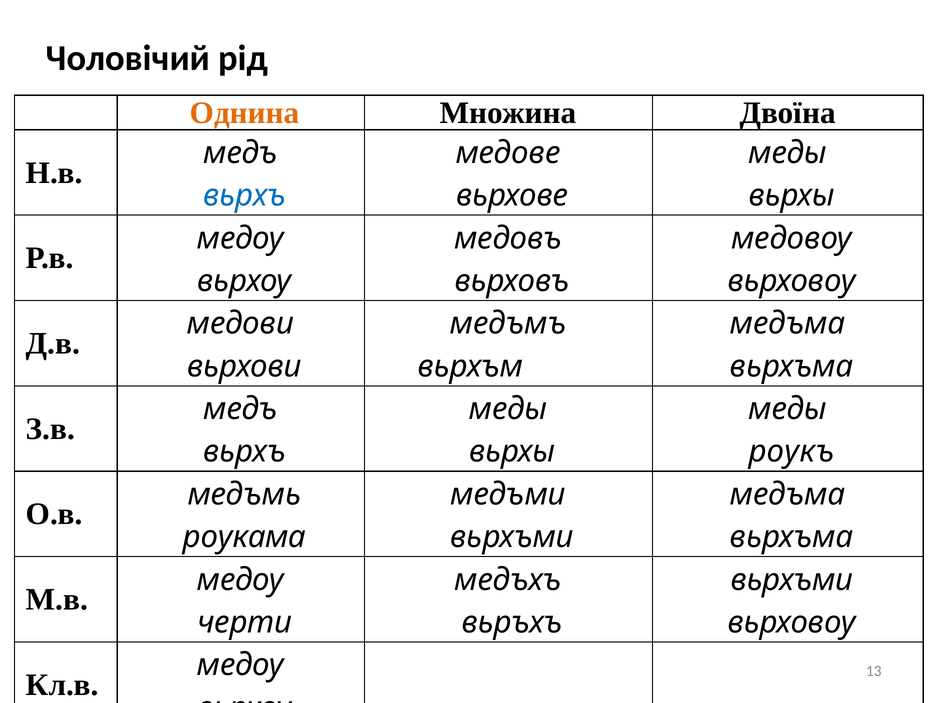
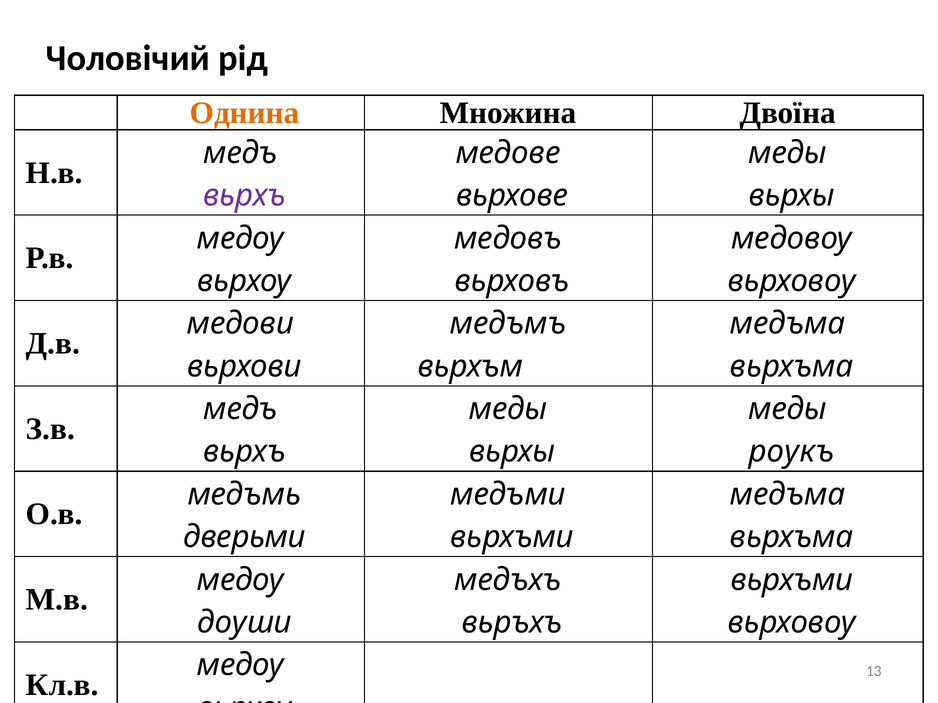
вьрхъ colour: blue -> purple (245, 196)
роукама: роукама -> дверьми (245, 537)
черти: черти -> доуши (244, 623)
